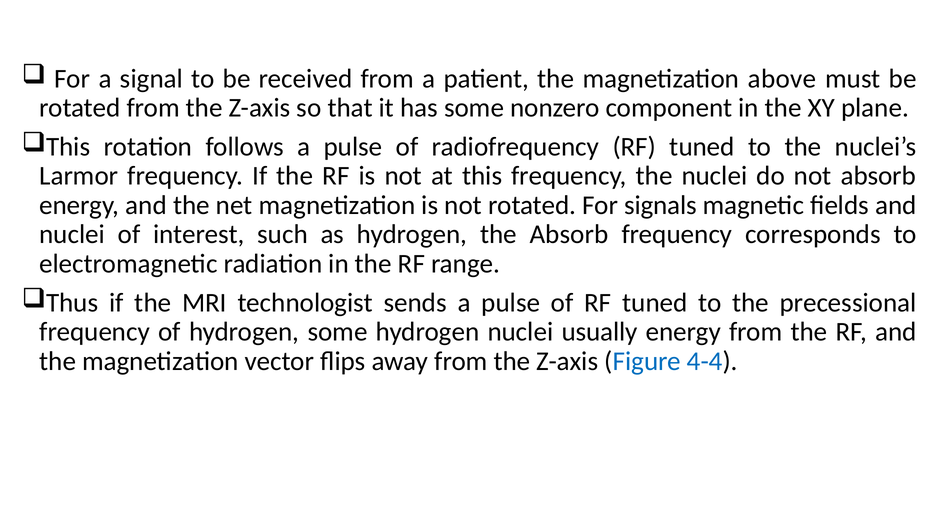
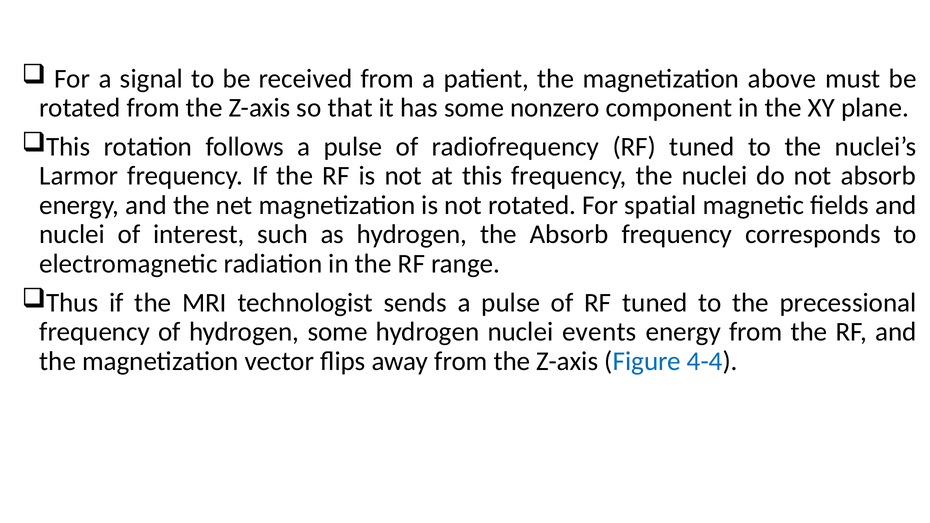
signals: signals -> spatial (660, 205)
usually: usually -> events (599, 332)
